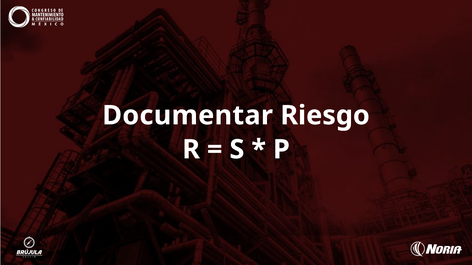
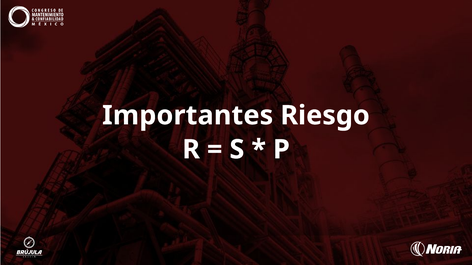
Documentar: Documentar -> Importantes (188, 116)
